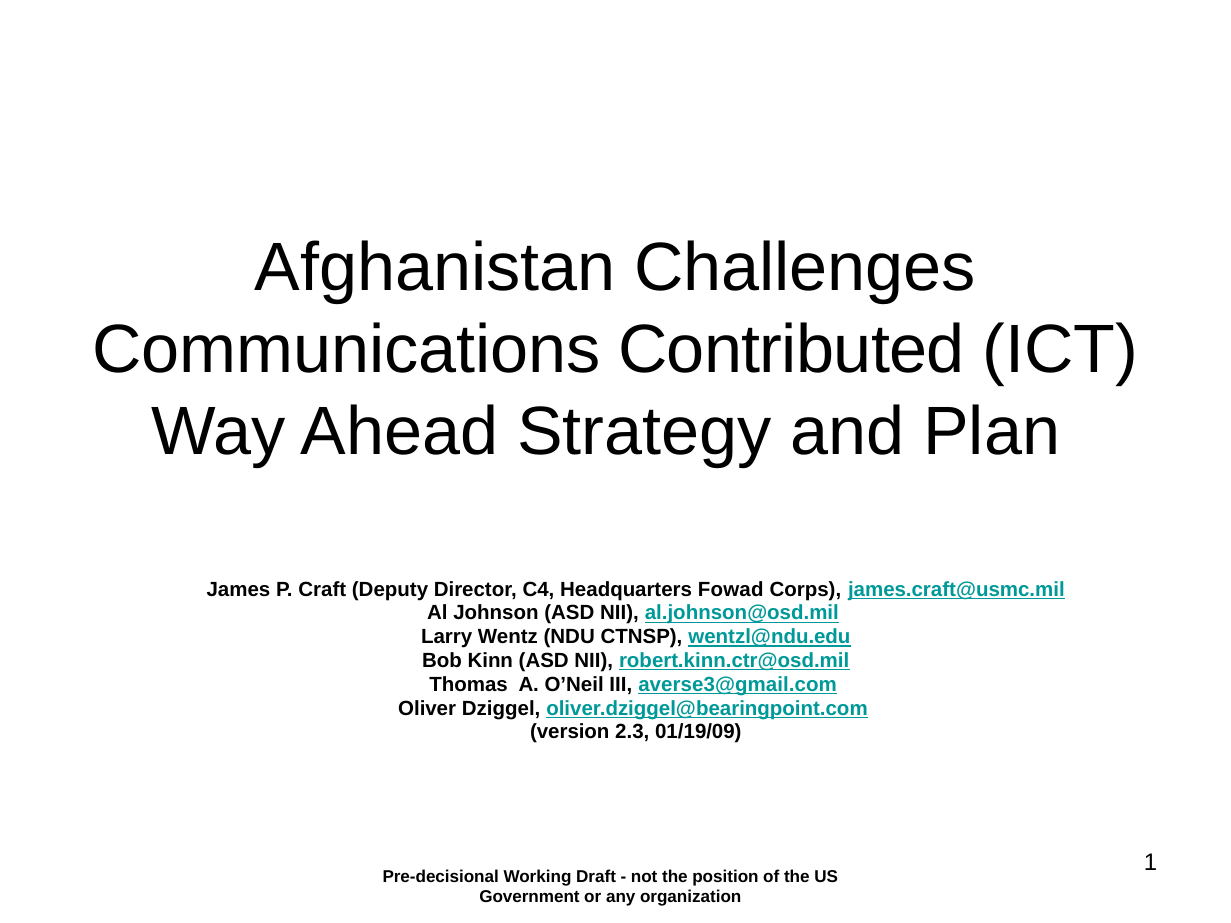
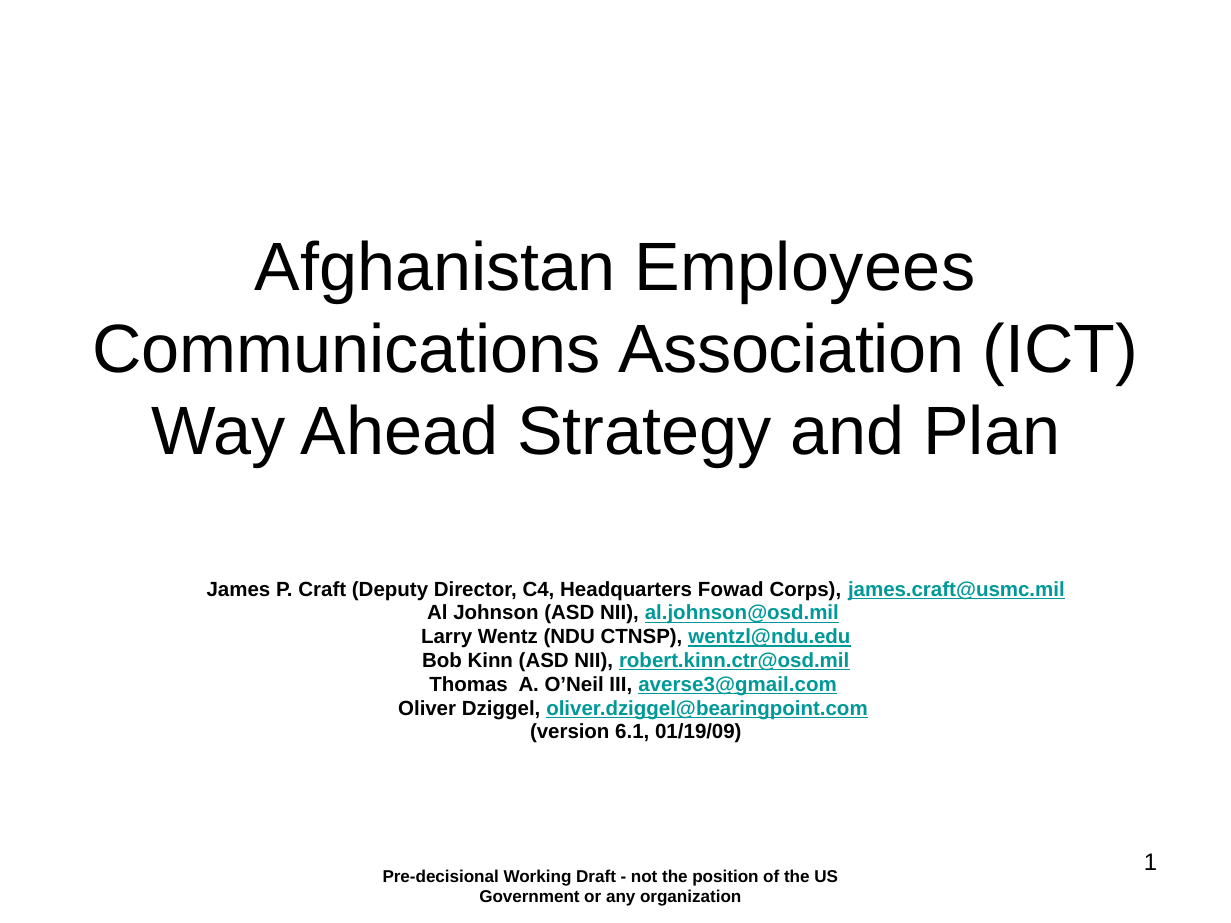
Challenges: Challenges -> Employees (805, 268)
Contributed: Contributed -> Association (791, 350)
2.3: 2.3 -> 6.1 (632, 732)
